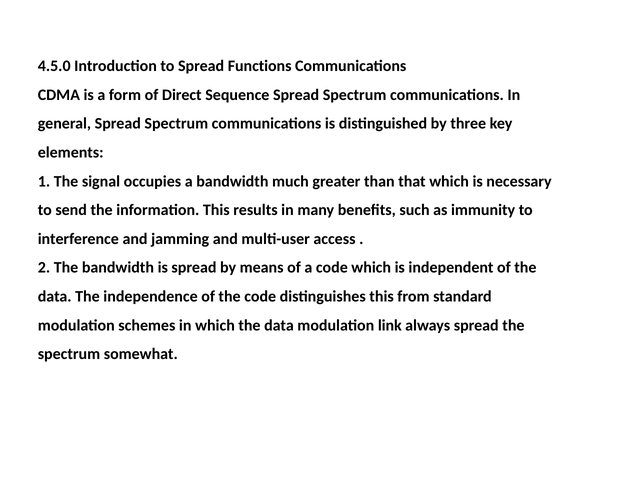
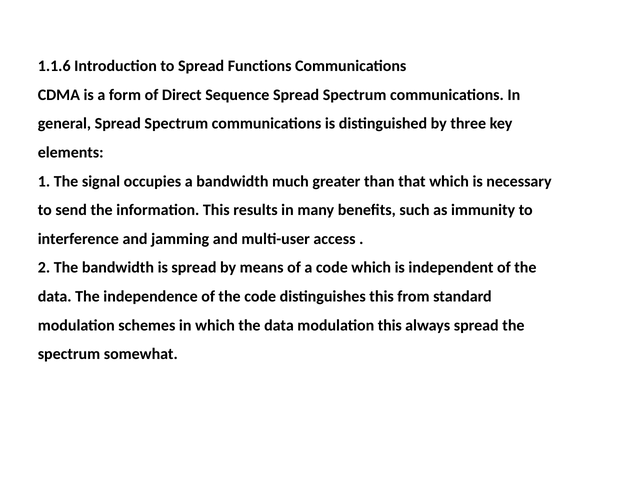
4.5.0: 4.5.0 -> 1.1.6 (54, 66)
modulation link: link -> this (390, 325)
